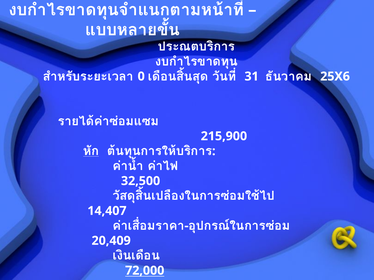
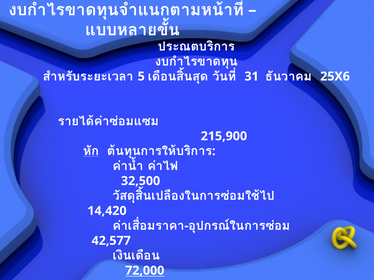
0: 0 -> 5 (141, 77)
14,407: 14,407 -> 14,420 (107, 211)
20,409: 20,409 -> 42,577 (111, 241)
